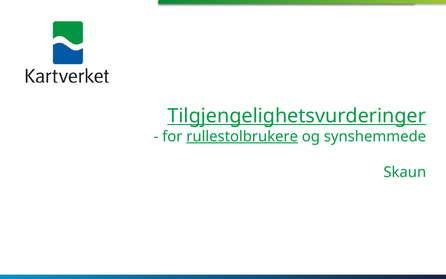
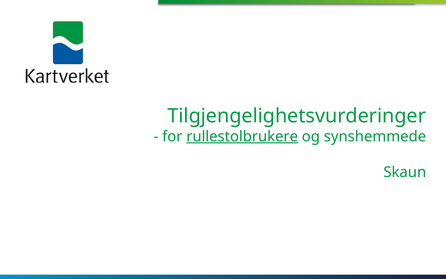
Tilgjengelighetsvurderinger underline: present -> none (297, 116)
